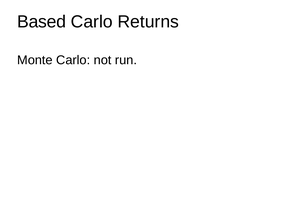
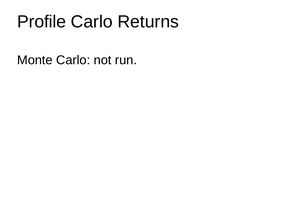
Based: Based -> Profile (42, 22)
